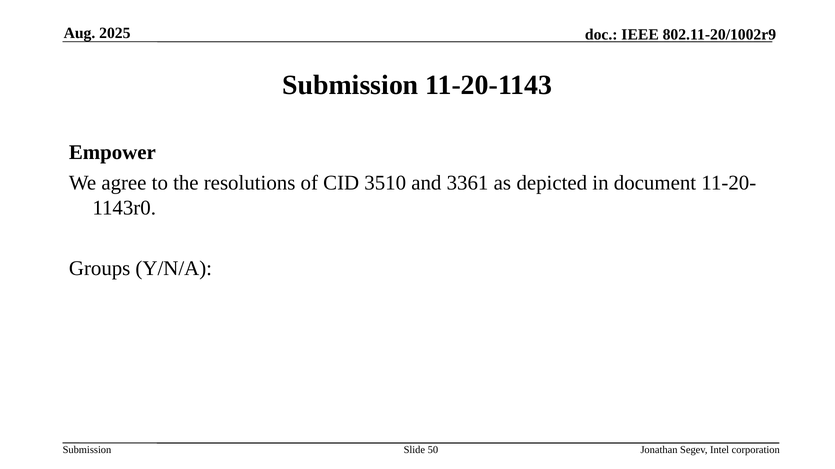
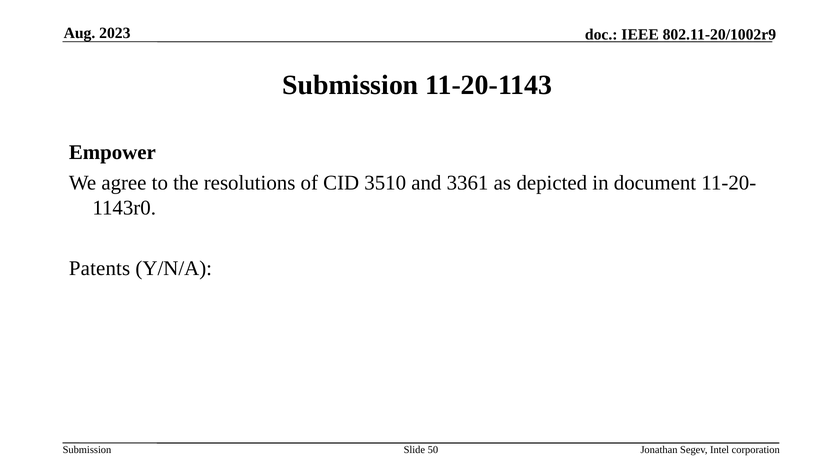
2025: 2025 -> 2023 (115, 33)
Groups: Groups -> Patents (100, 269)
